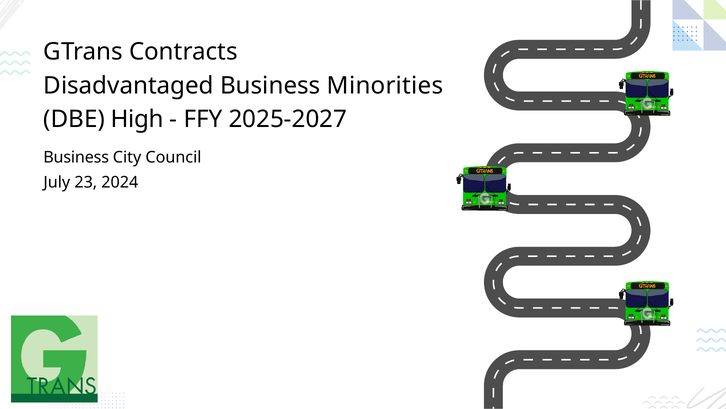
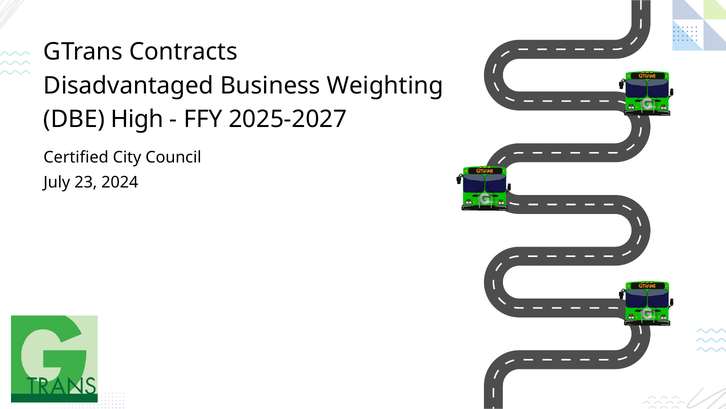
Minorities: Minorities -> Weighting (385, 85)
Business: Business -> Certified (76, 157)
